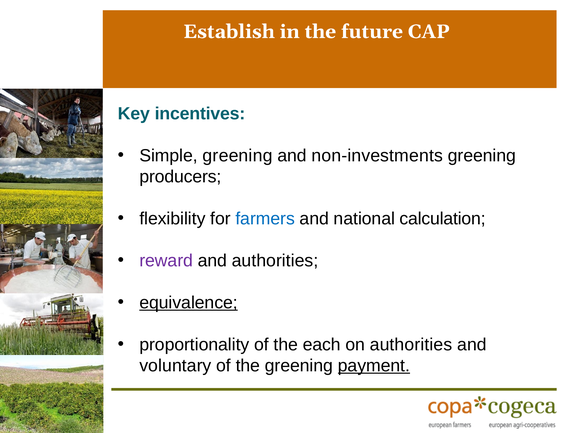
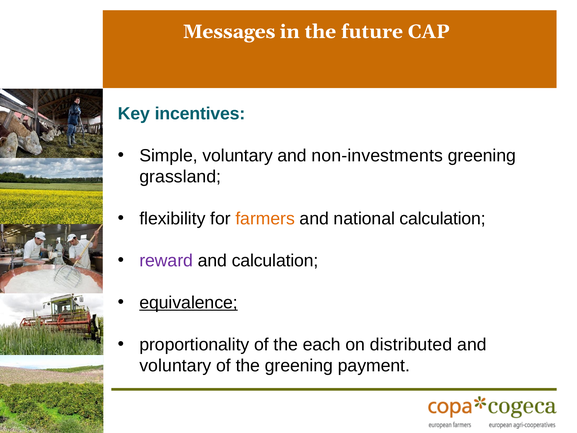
Establish: Establish -> Messages (229, 32)
Simple greening: greening -> voluntary (238, 156)
producers: producers -> grassland (180, 177)
farmers colour: blue -> orange (265, 219)
and authorities: authorities -> calculation (275, 261)
on authorities: authorities -> distributed (411, 344)
payment underline: present -> none (374, 365)
